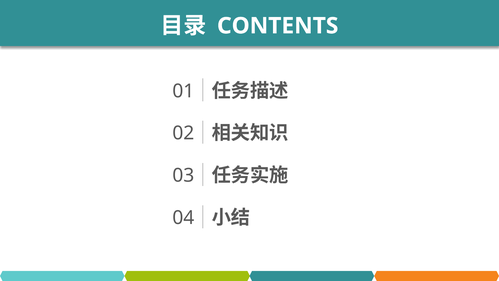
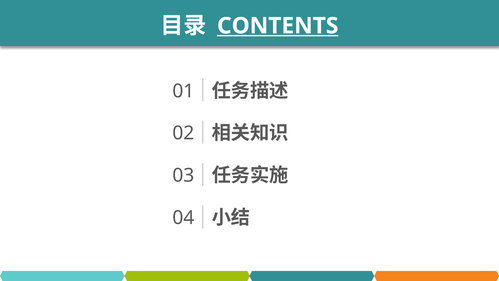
CONTENTS underline: none -> present (278, 26)
